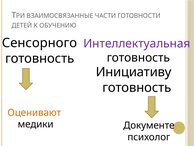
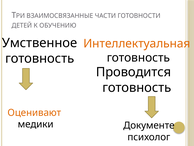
Сенсорного: Сенсорного -> Умственное (40, 43)
Интеллектуальная colour: purple -> orange (137, 43)
Инициативу: Инициативу -> Проводится (134, 72)
